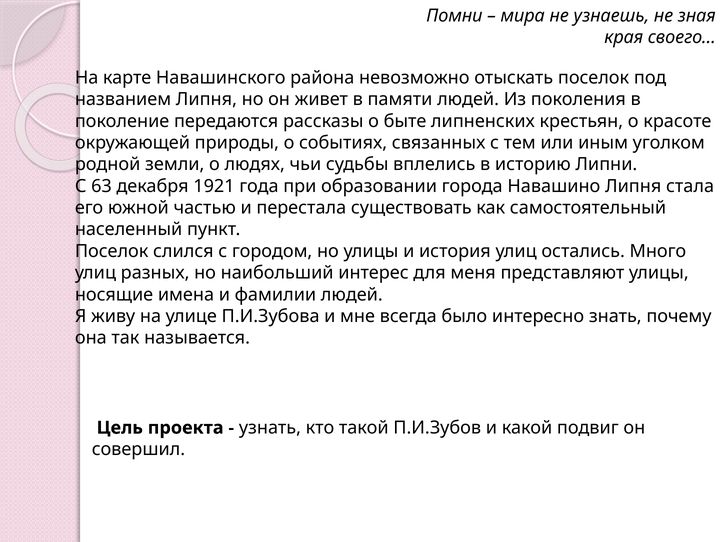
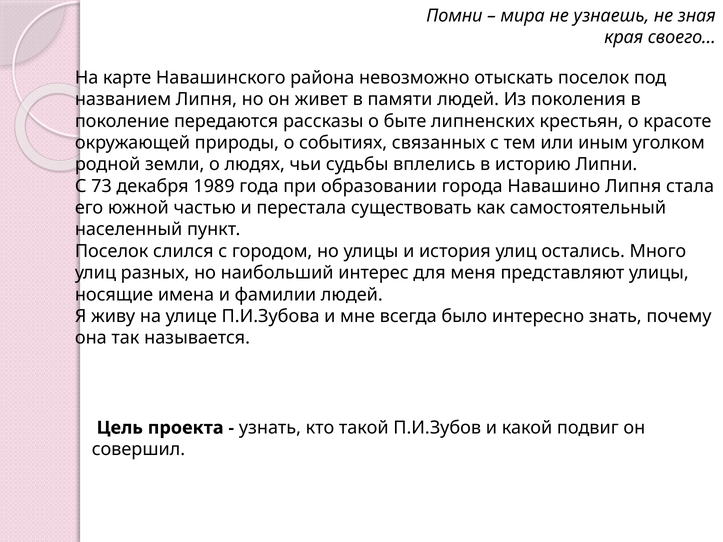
63: 63 -> 73 (101, 186)
1921: 1921 -> 1989 (214, 186)
